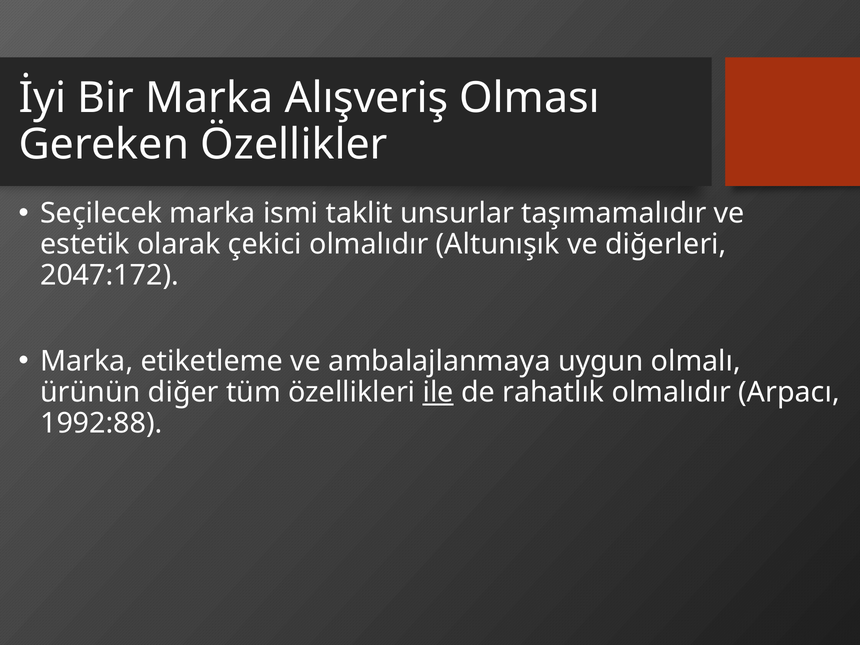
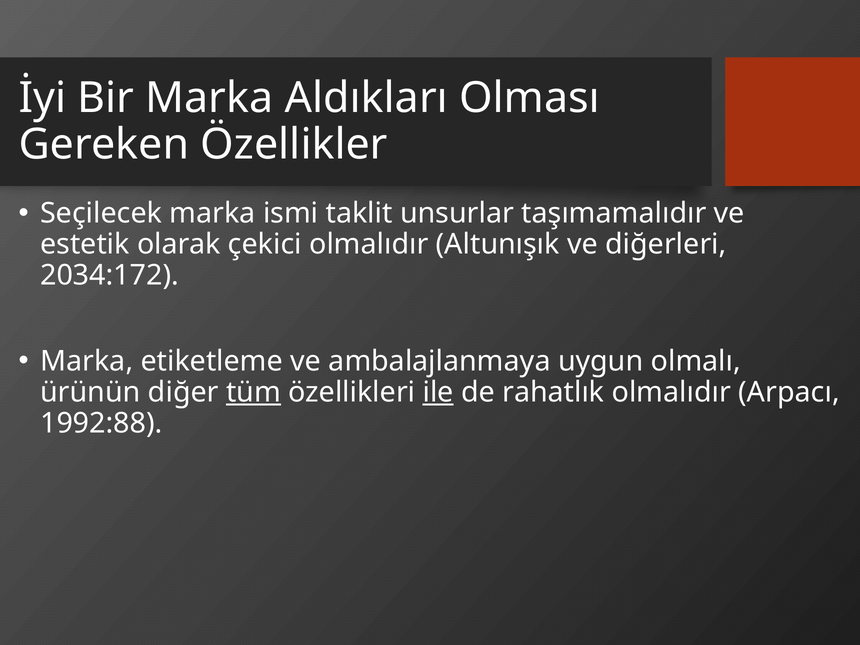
Alışveriş: Alışveriş -> Aldıkları (366, 98)
2047:172: 2047:172 -> 2034:172 (110, 275)
tüm underline: none -> present (253, 392)
